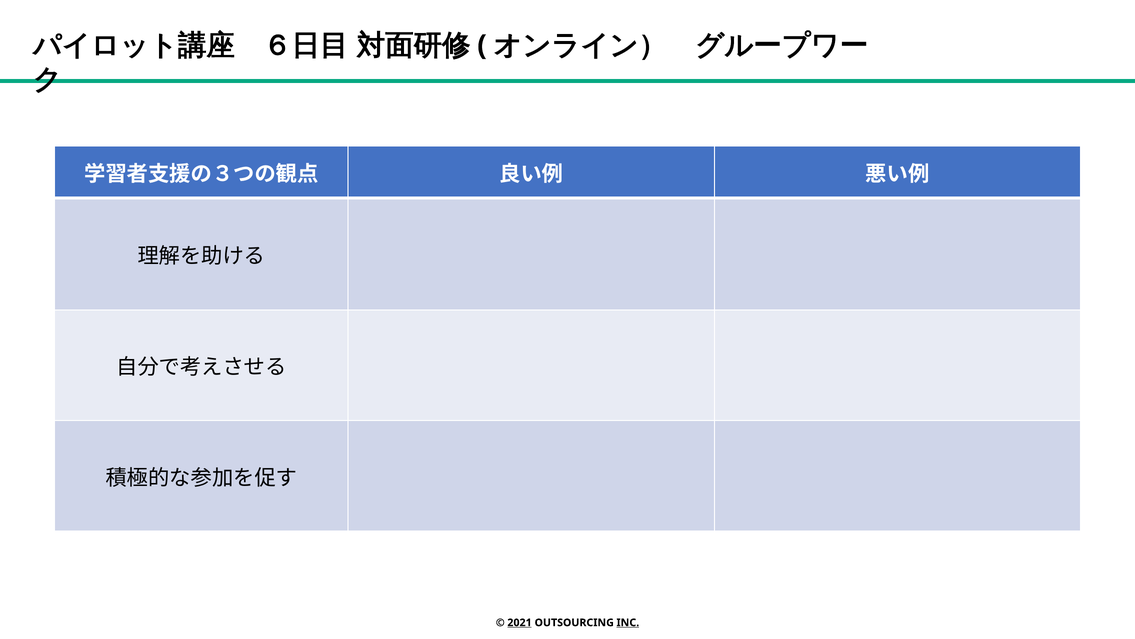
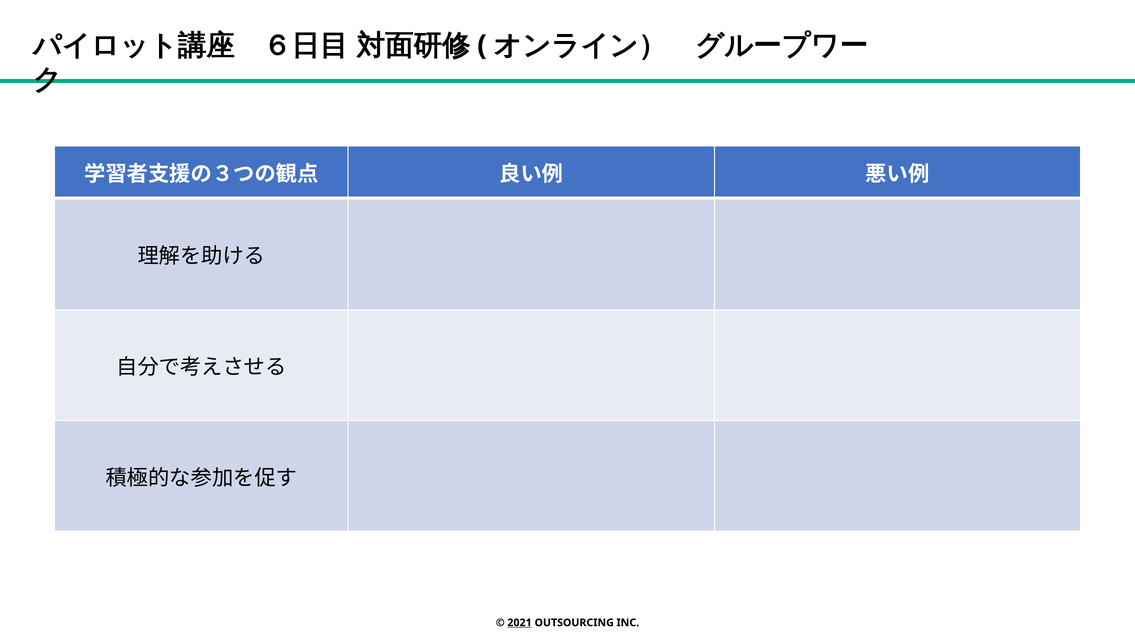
INC underline: present -> none (628, 622)
